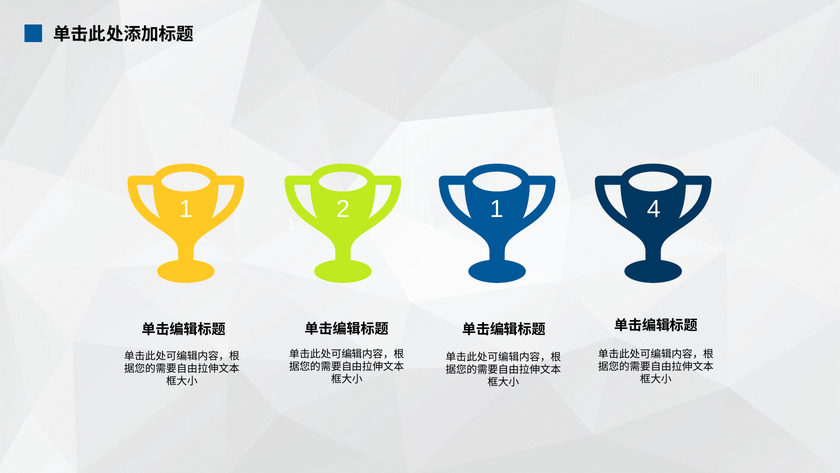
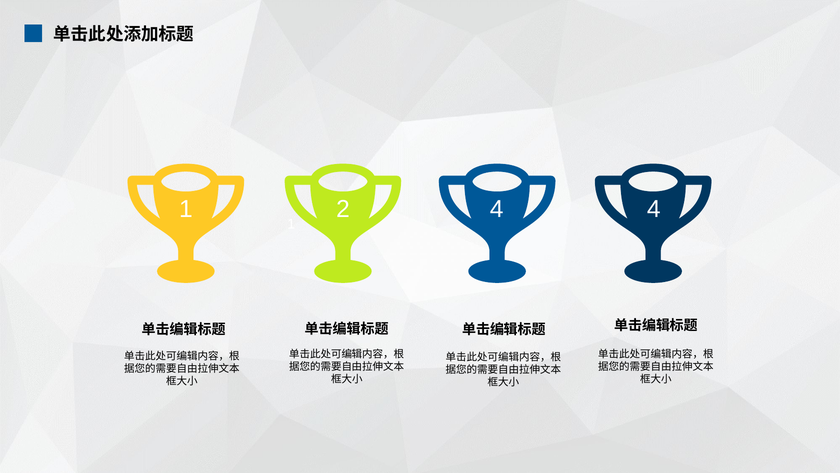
2 1: 1 -> 4 (497, 209)
